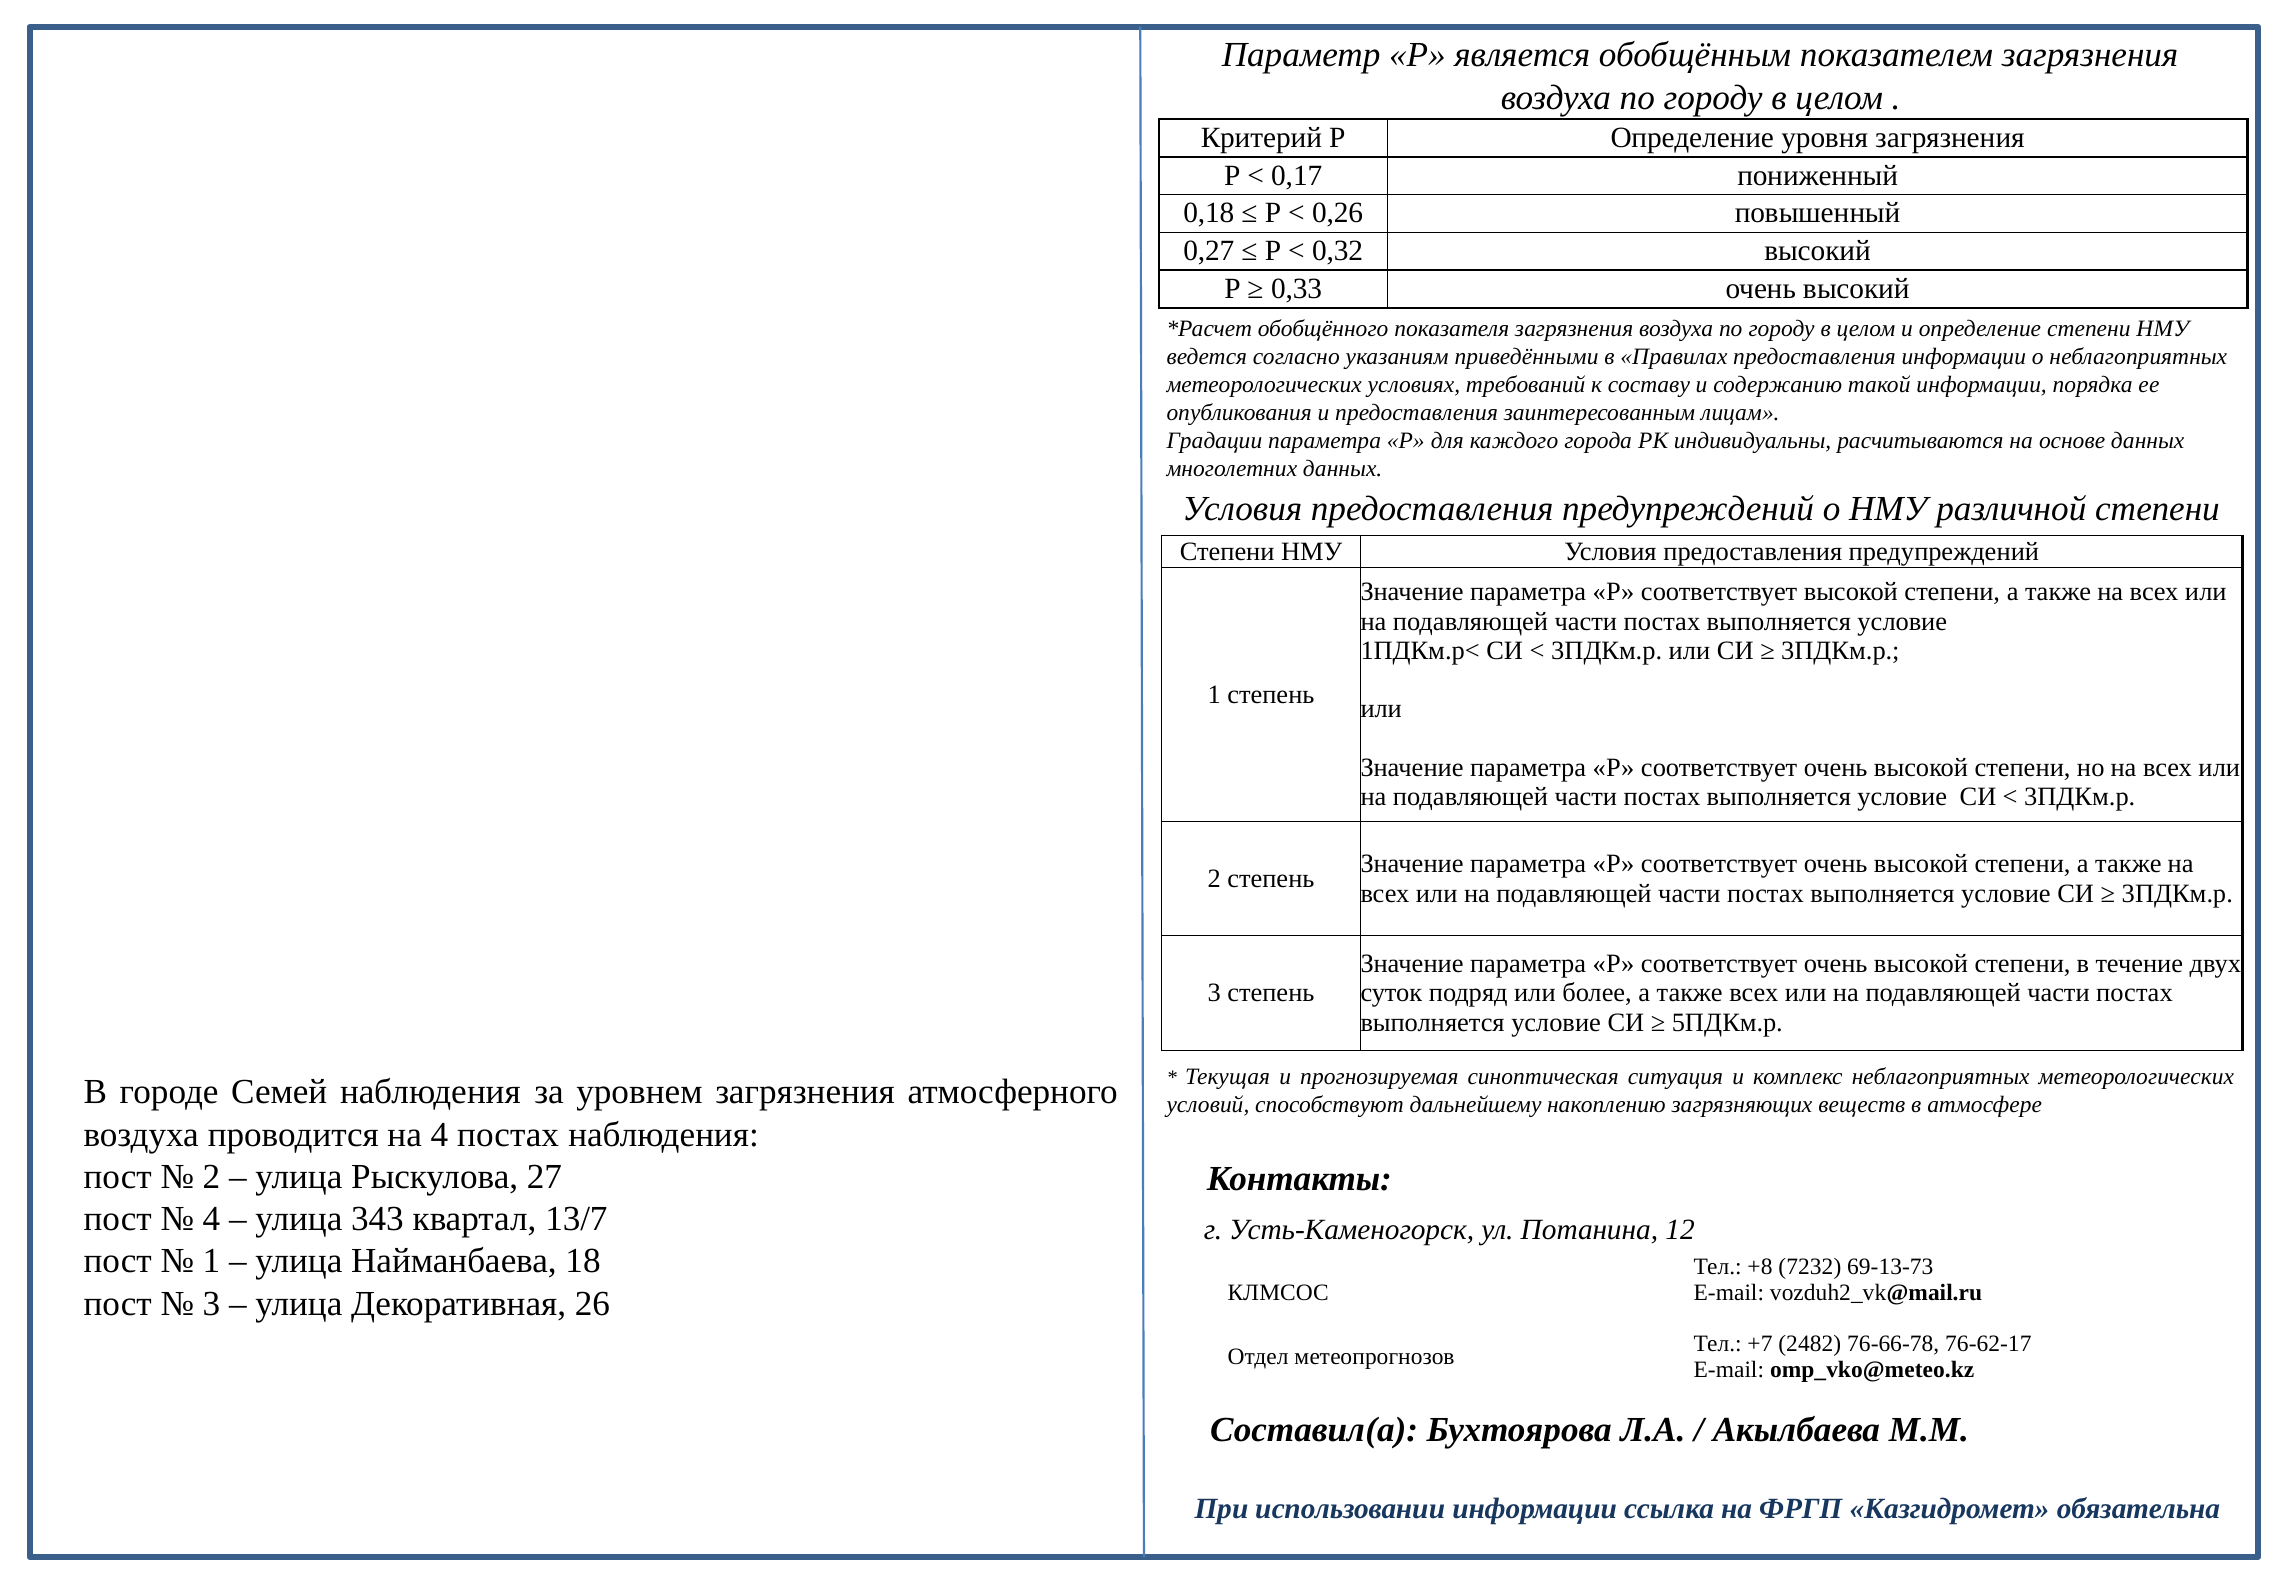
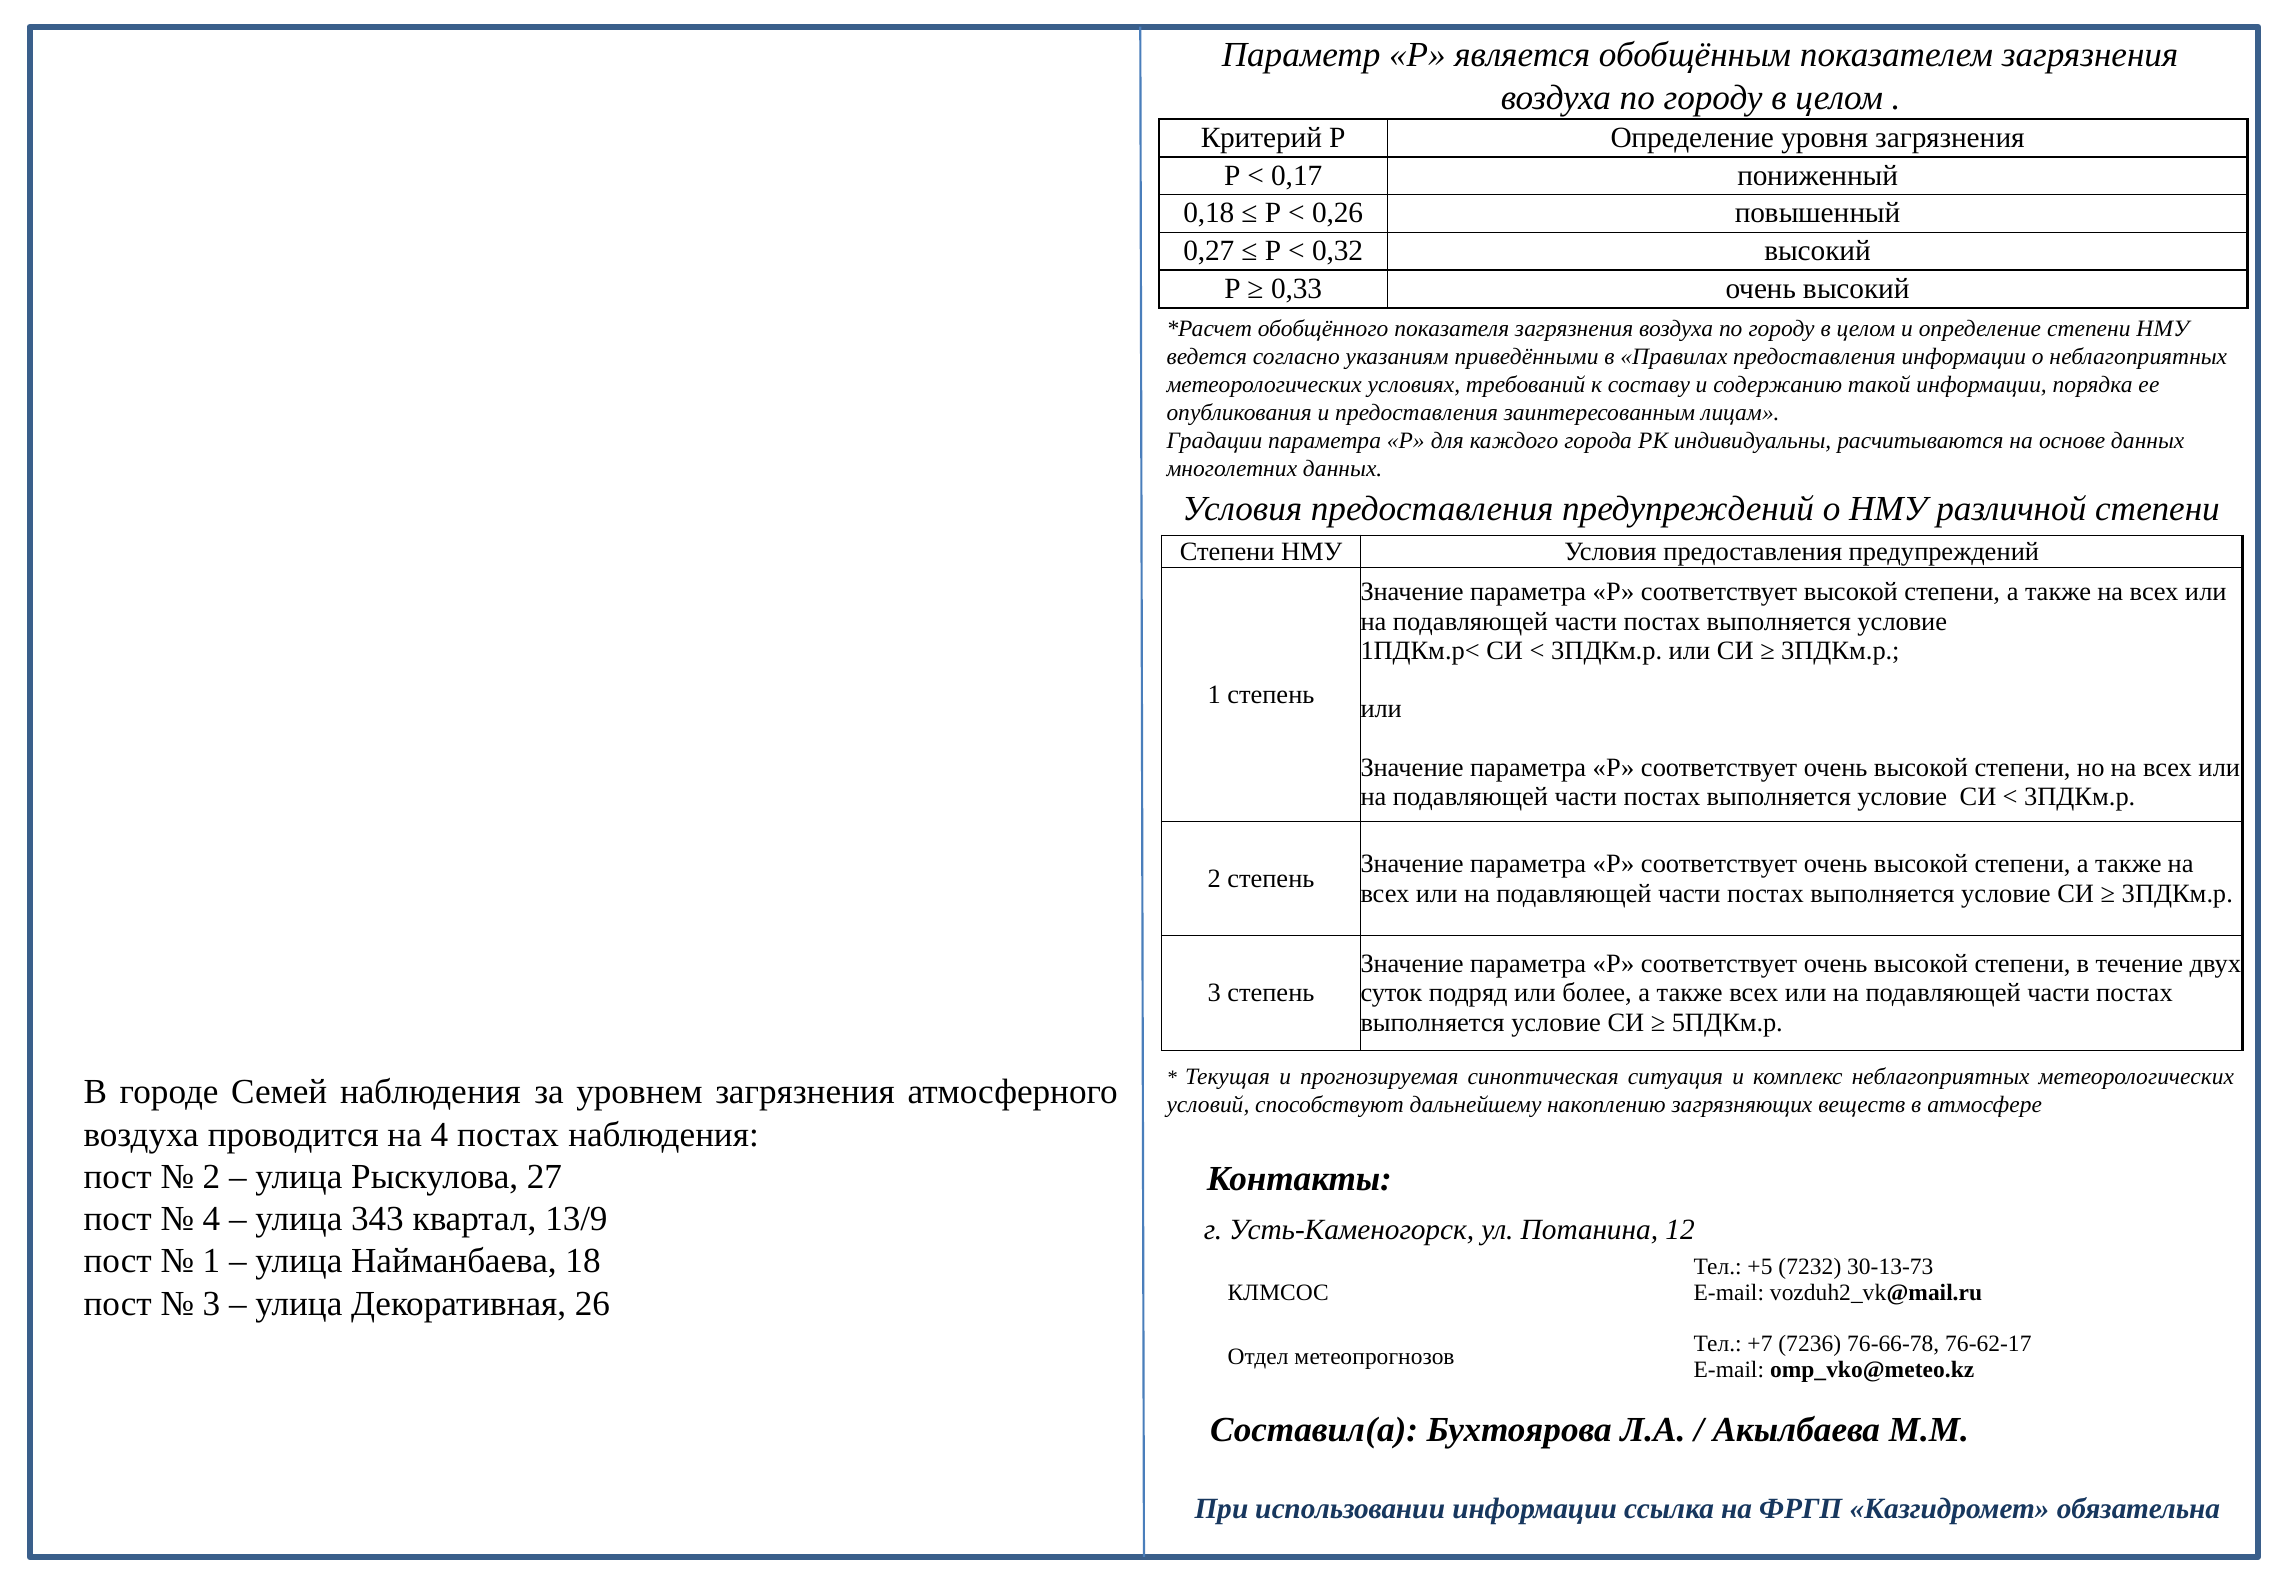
13/7: 13/7 -> 13/9 (576, 1219)
+8: +8 -> +5 (1760, 1266)
69-13-73: 69-13-73 -> 30-13-73 (1890, 1266)
2482: 2482 -> 7236 (1810, 1344)
